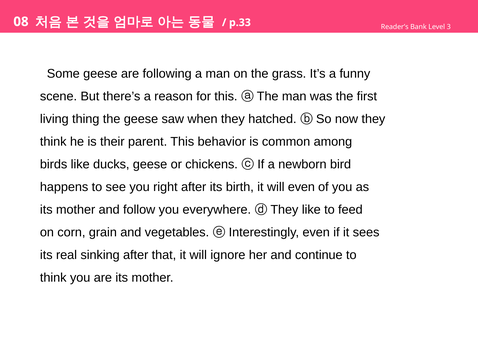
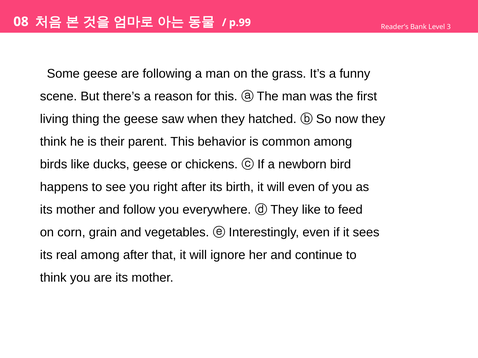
p.33: p.33 -> p.99 (240, 23)
real sinking: sinking -> among (100, 255)
